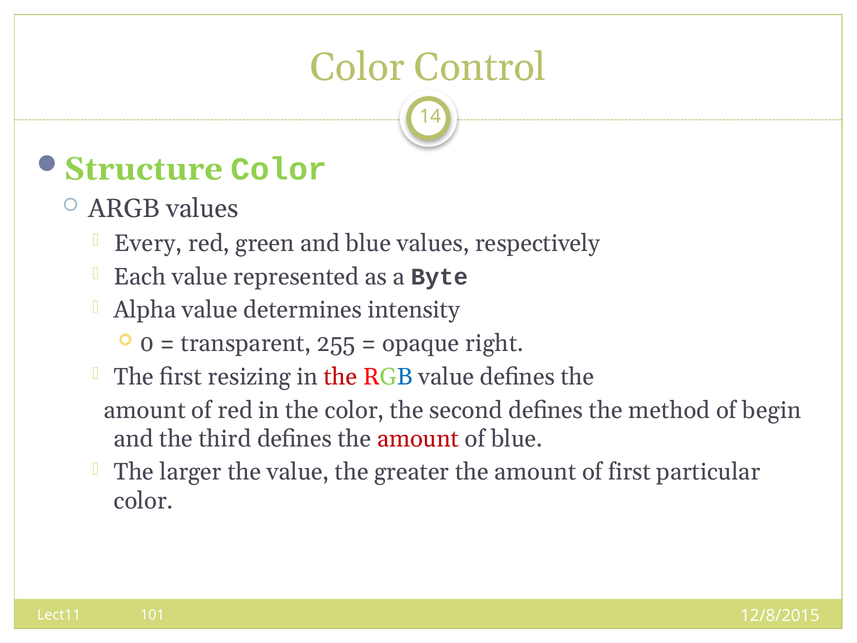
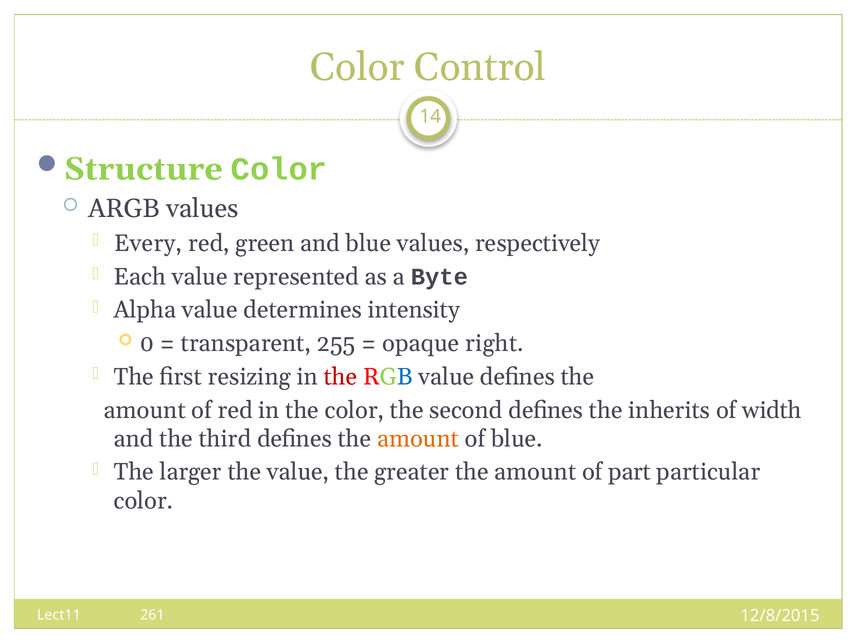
method: method -> inherits (669, 410)
begin: begin -> width (772, 410)
amount colour: red -> orange (418, 439)
of first: first -> part (630, 472)
101: 101 -> 261 (152, 615)
